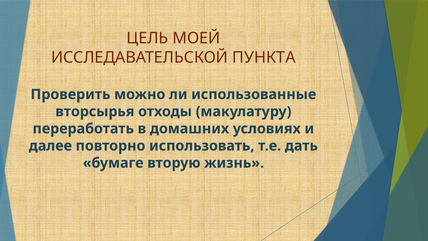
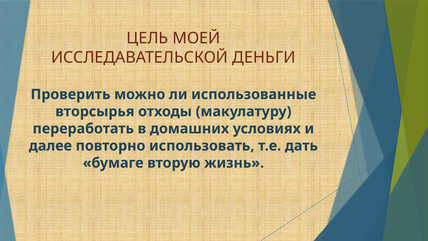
ПУНКТА: ПУНКТА -> ДЕНЬГИ (264, 57)
